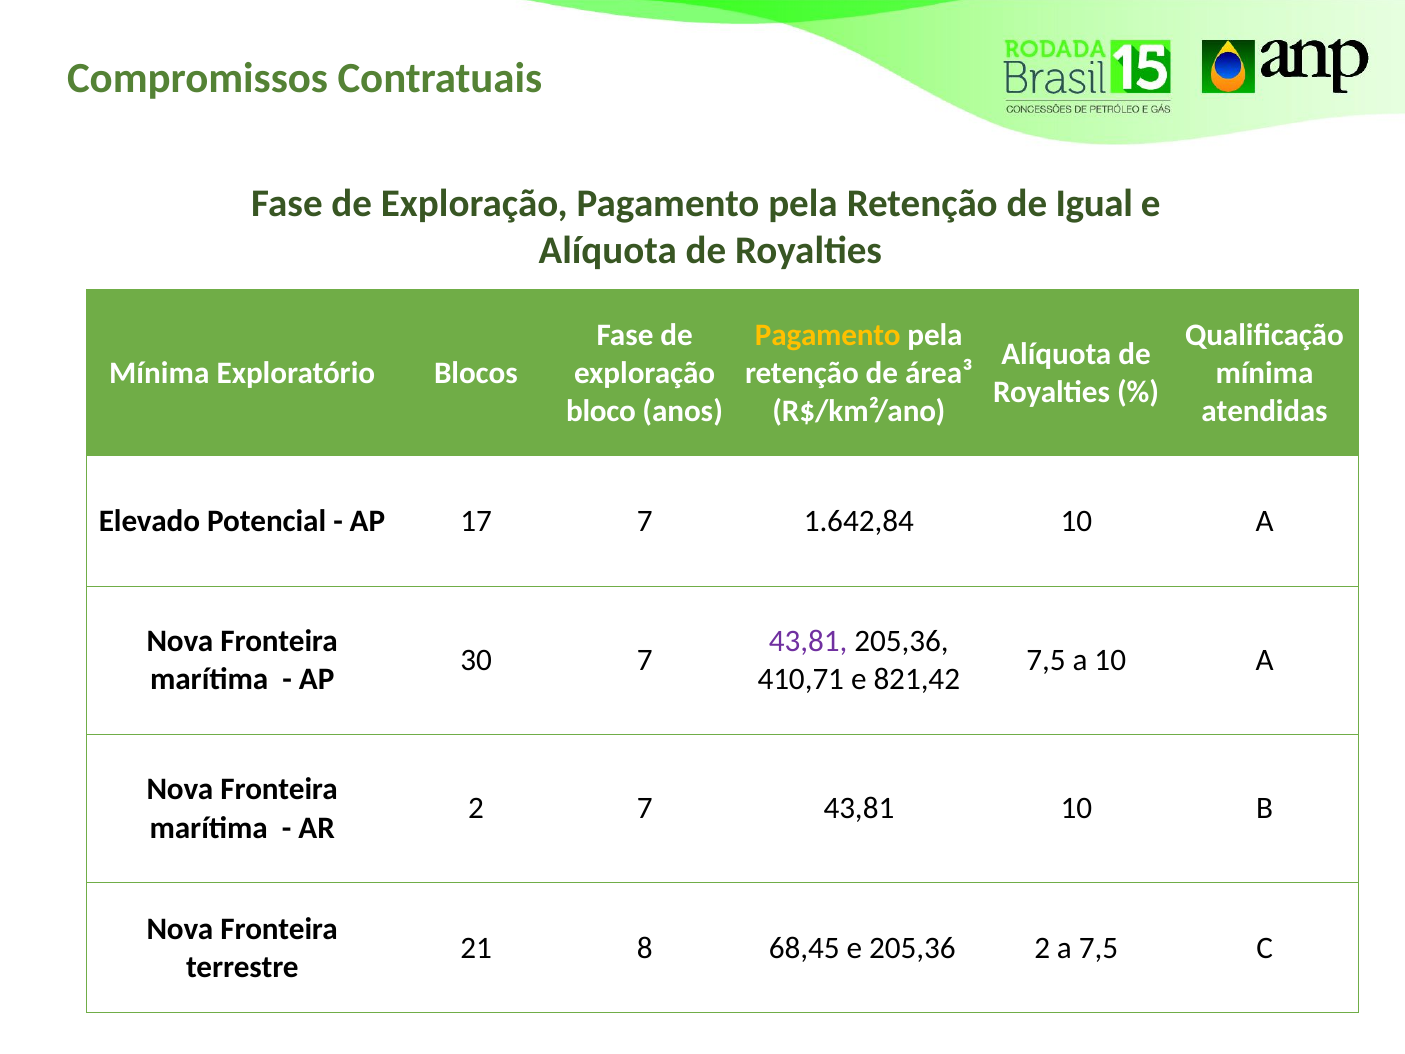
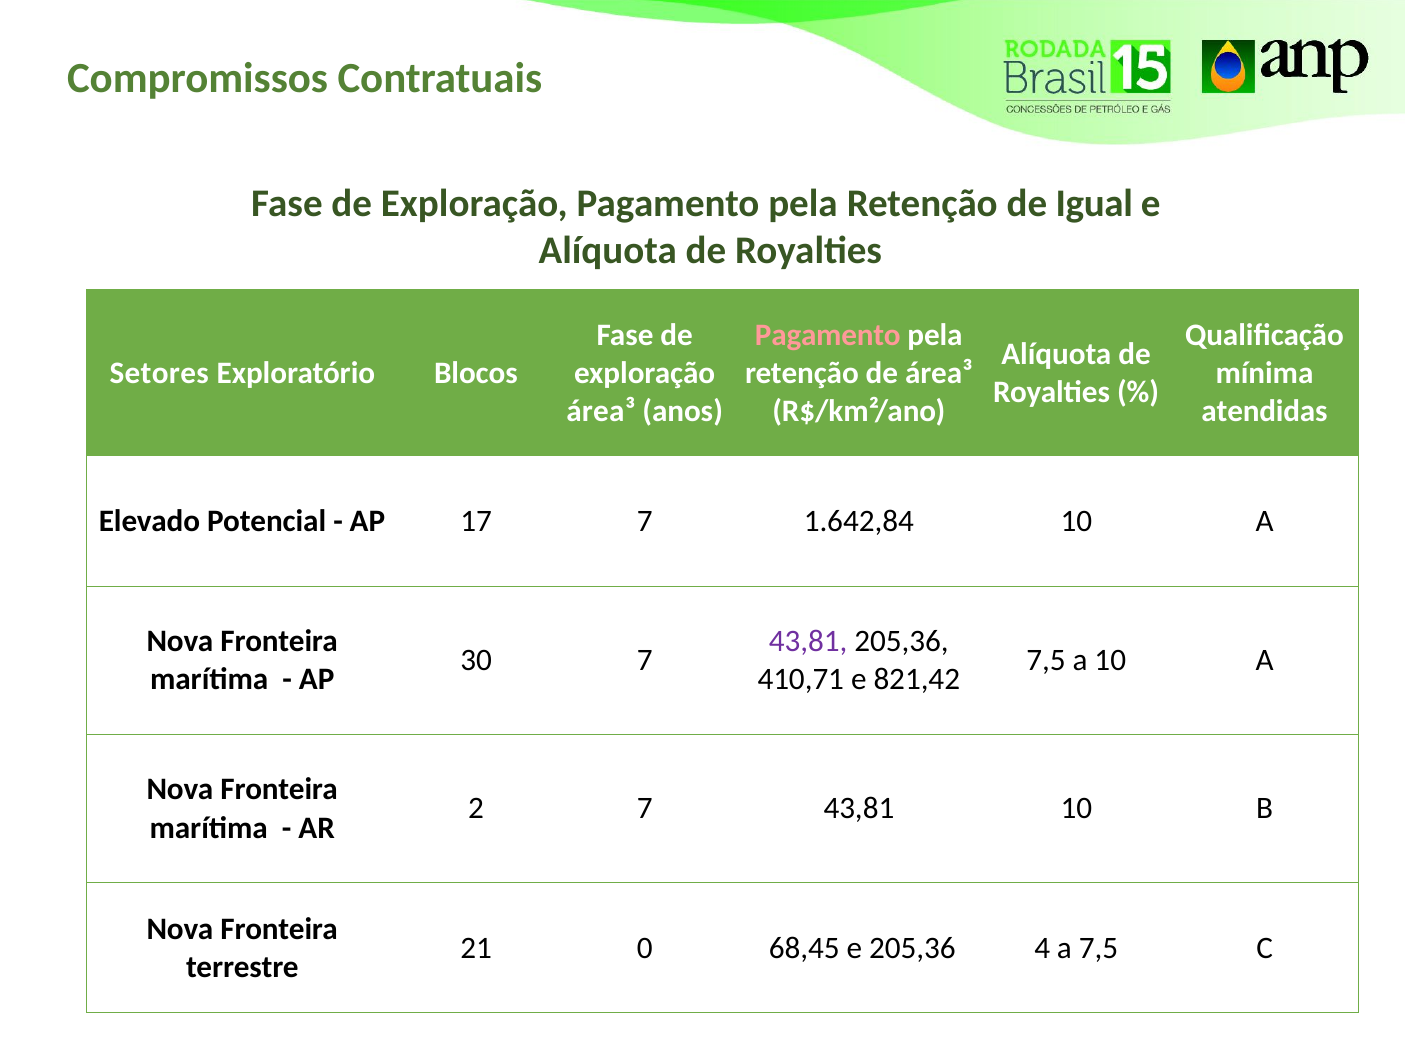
Pagamento colour: yellow -> pink (828, 335)
Mínima: Mínima -> Setores (159, 373)
bloco: bloco -> área³ (601, 411)
8: 8 -> 0 (645, 948)
205,36 2: 2 -> 4 (1042, 948)
